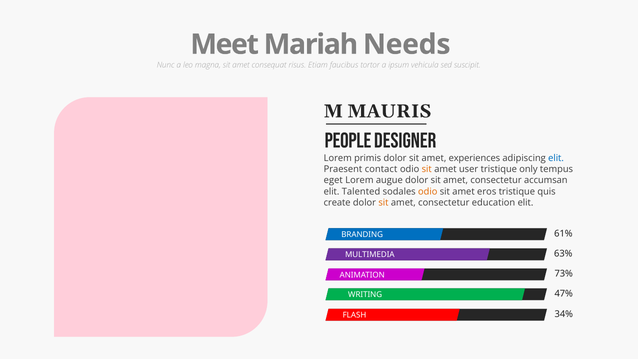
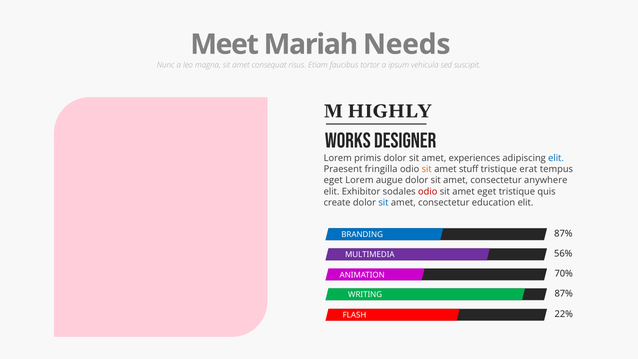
MAURIS: MAURIS -> HIGHLY (389, 111)
PEOPLE: PEOPLE -> WORKS (348, 141)
contact: contact -> fringilla (381, 169)
user: user -> stuff (469, 169)
only: only -> erat (528, 169)
accumsan: accumsan -> anywhere (546, 180)
Talented: Talented -> Exhibitor (361, 191)
odio colour: orange -> red (428, 191)
amet eros: eros -> eget (487, 191)
sit colour: orange -> blue (383, 203)
BRANDING 61%: 61% -> 87% (563, 233)
63%: 63% -> 56% (563, 254)
73%: 73% -> 70% (564, 274)
WRITING 47%: 47% -> 87% (564, 294)
34%: 34% -> 22% (564, 314)
